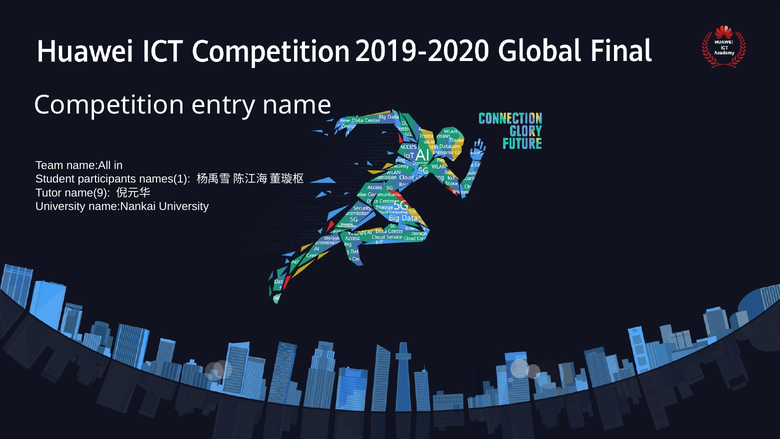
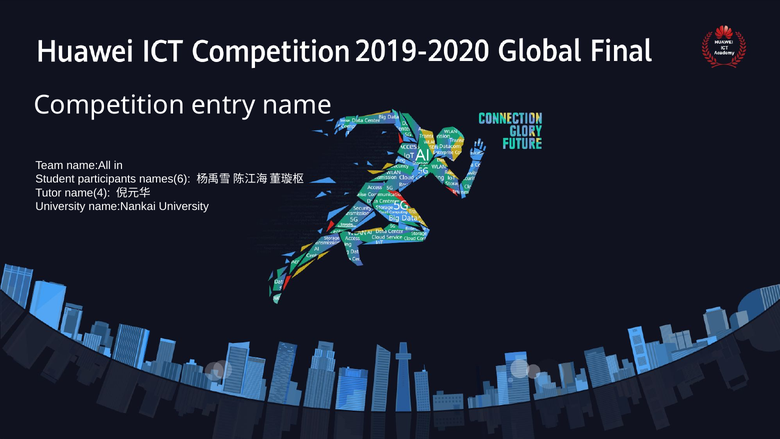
names(1: names(1 -> names(6 (165, 179)
name(9: name(9 -> name(4 (87, 193)
